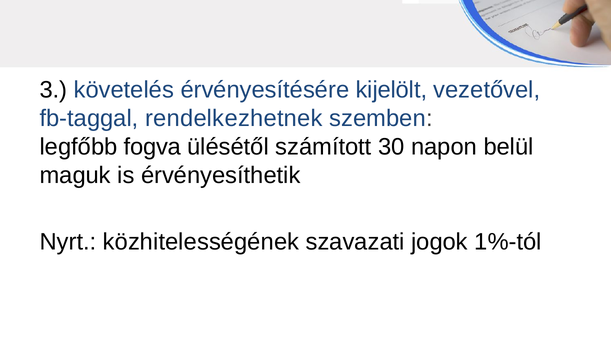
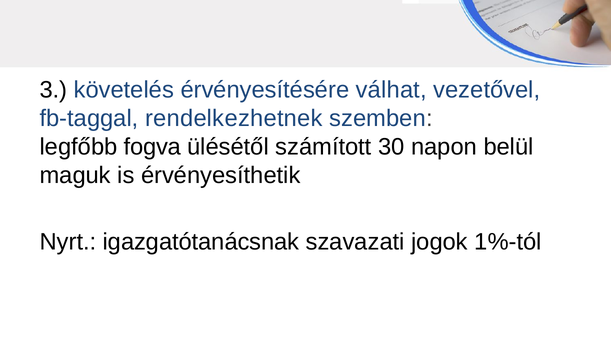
kijelölt: kijelölt -> válhat (391, 90)
közhitelességének: közhitelességének -> igazgatótanácsnak (201, 242)
